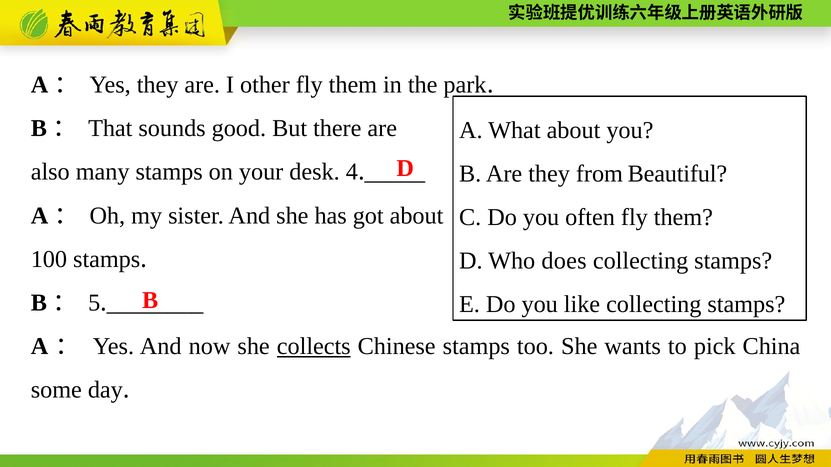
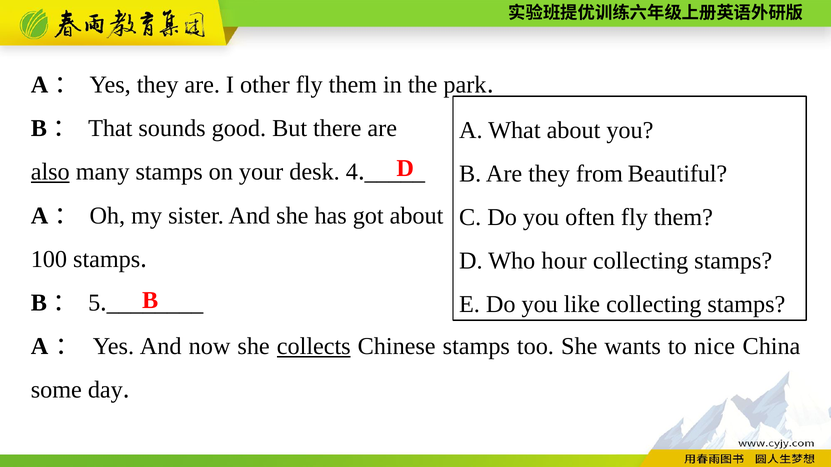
also underline: none -> present (50, 172)
does: does -> hour (564, 261)
pick: pick -> nice (715, 347)
